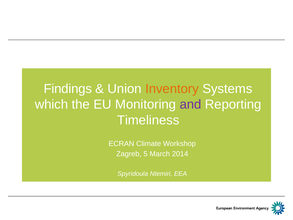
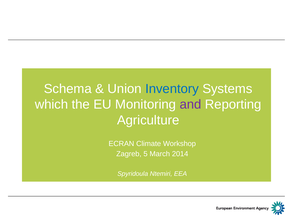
Findings: Findings -> Schema (68, 89)
Inventory colour: orange -> blue (172, 89)
Timeliness: Timeliness -> Agriculture (148, 120)
